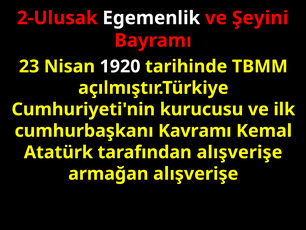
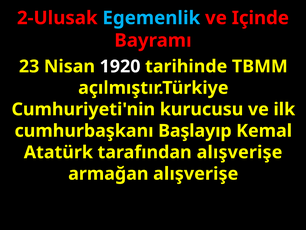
Egemenlik colour: white -> light blue (151, 18)
Şeyini: Şeyini -> Içinde (260, 18)
Kavramı: Kavramı -> Başlayıp (195, 131)
